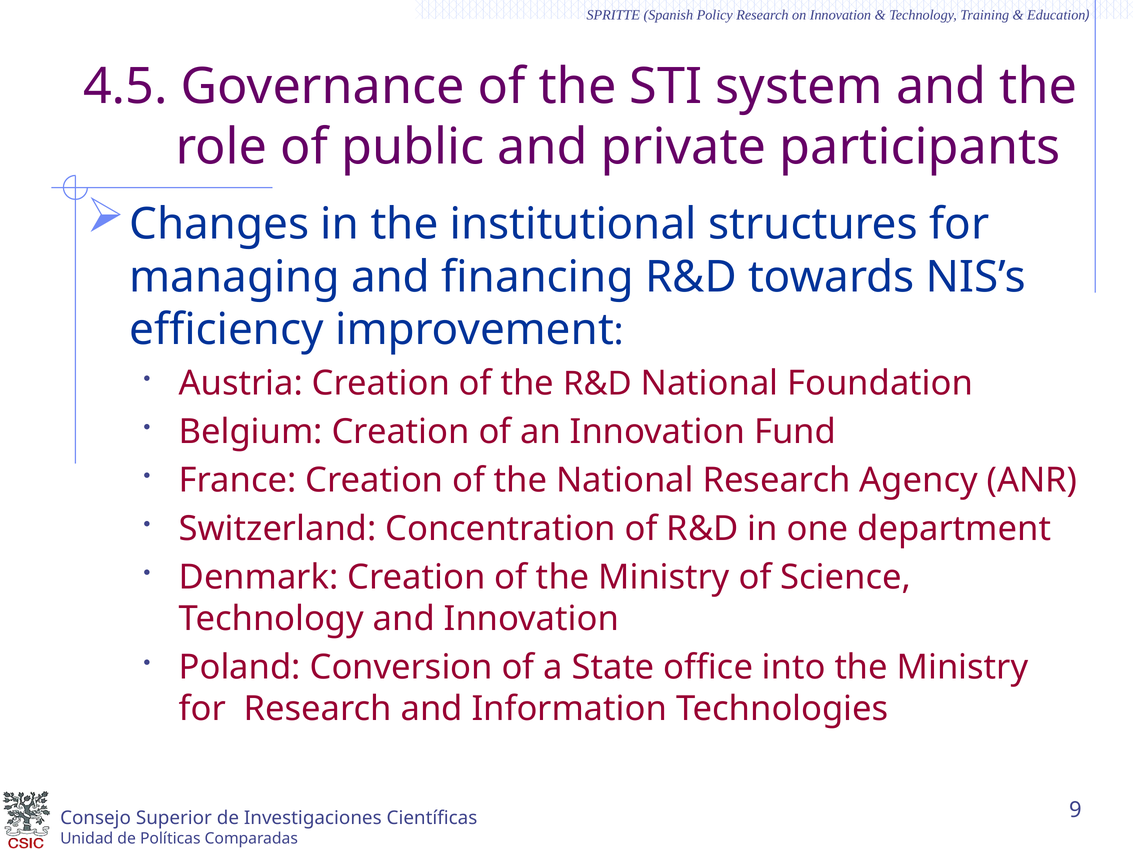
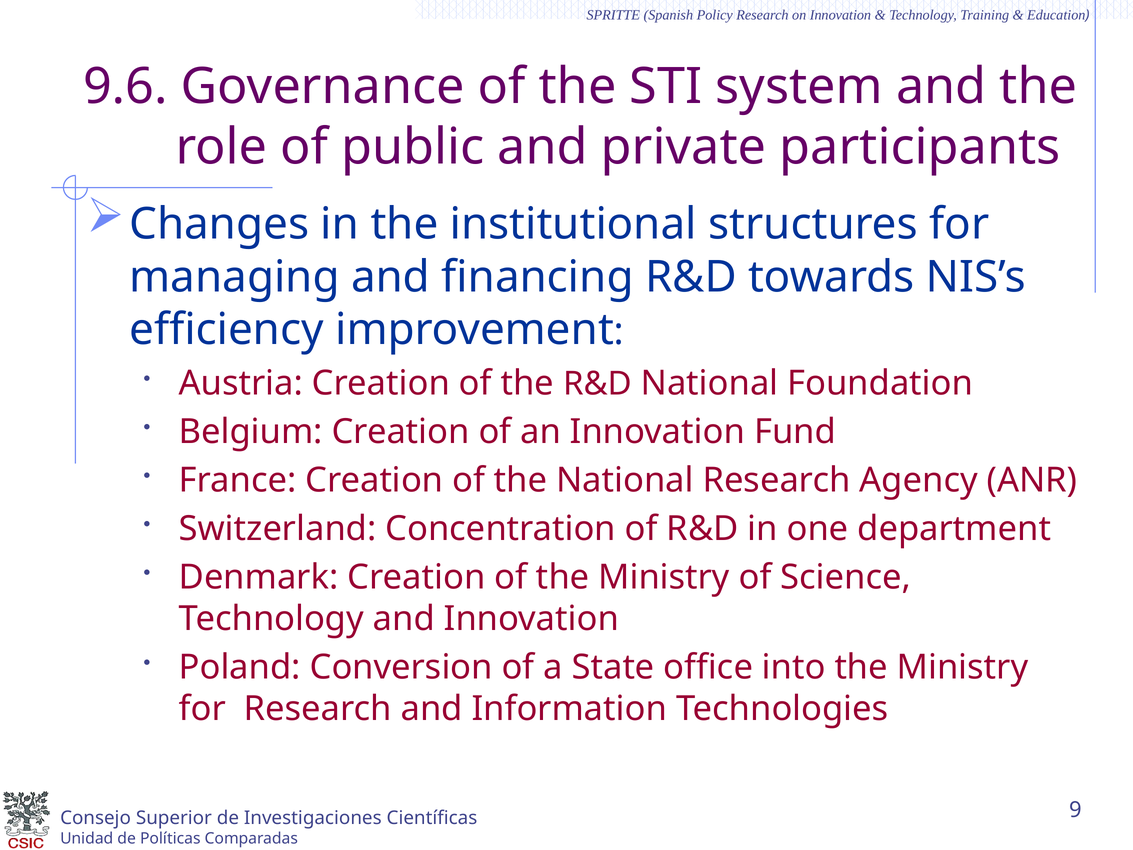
4.5: 4.5 -> 9.6 (125, 87)
